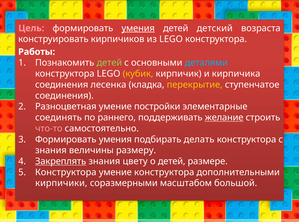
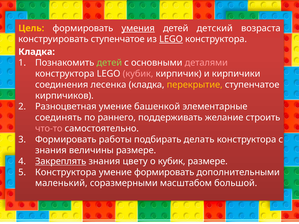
Цель colour: pink -> yellow (31, 28)
конструировать кирпичиков: кирпичиков -> ступенчатое (118, 39)
LEGO underline: none -> present (171, 39)
Работы: Работы -> Кладка (37, 52)
деталями colour: light blue -> pink (206, 63)
кубик colour: yellow -> pink (138, 74)
кирпичика: кирпичика -> кирпичики (236, 74)
соединения: соединения -> кирпичиков (64, 96)
постройки: постройки -> башенкой (157, 107)
желание underline: present -> none (224, 118)
умения: умения -> работы (115, 140)
величины размеру: размеру -> размере (136, 151)
о детей: детей -> кубик (172, 161)
умение конструктора: конструктора -> формировать (164, 172)
кирпичики: кирпичики -> маленький (61, 183)
